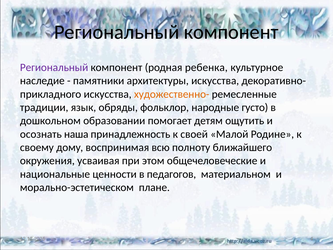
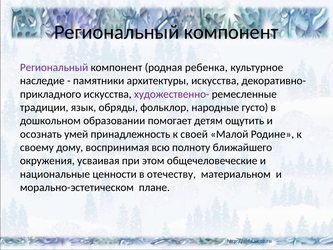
художественно- colour: orange -> purple (172, 94)
наша: наша -> умей (76, 134)
педагогов: педагогов -> отечеству (171, 174)
